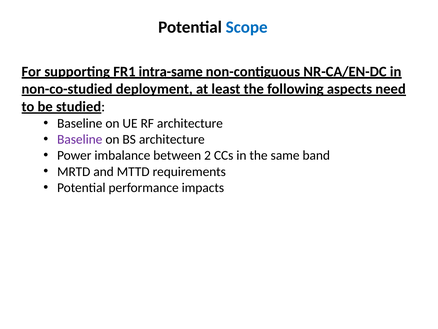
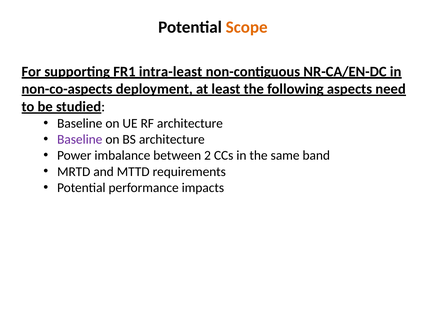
Scope colour: blue -> orange (247, 27)
intra-same: intra-same -> intra-least (171, 71)
non-co-studied: non-co-studied -> non-co-aspects (67, 89)
